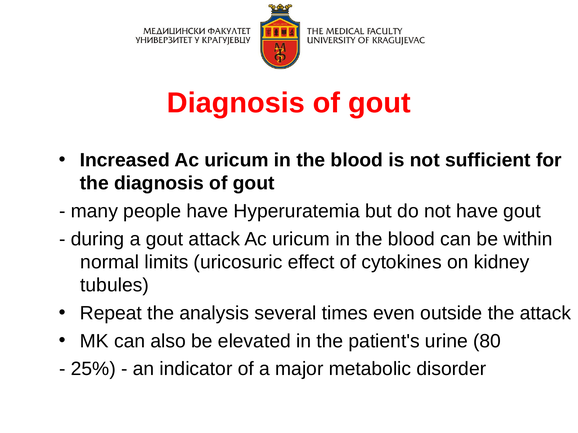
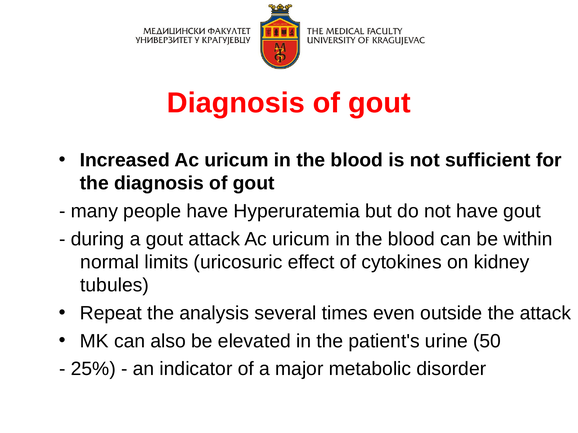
80: 80 -> 50 (487, 341)
